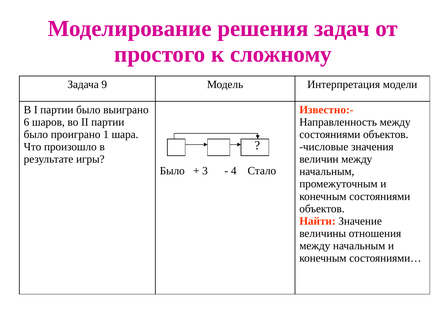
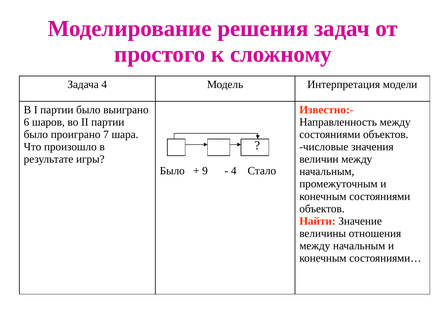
Задача 9: 9 -> 4 (104, 84)
1: 1 -> 7 (106, 134)
3: 3 -> 9 (205, 171)
